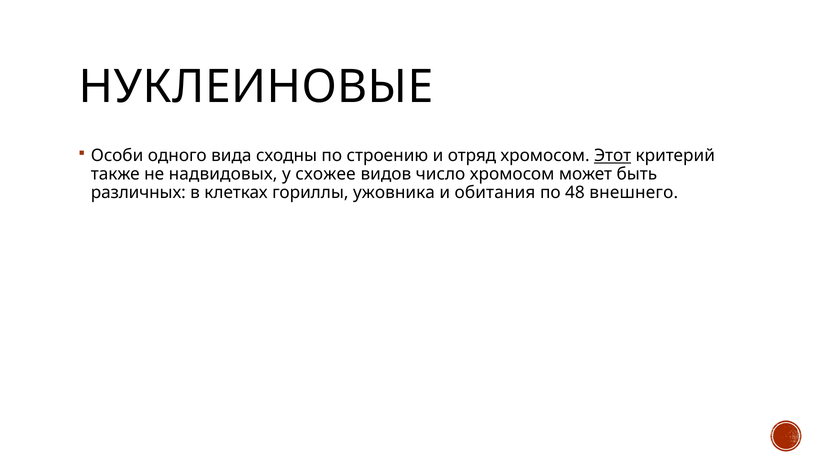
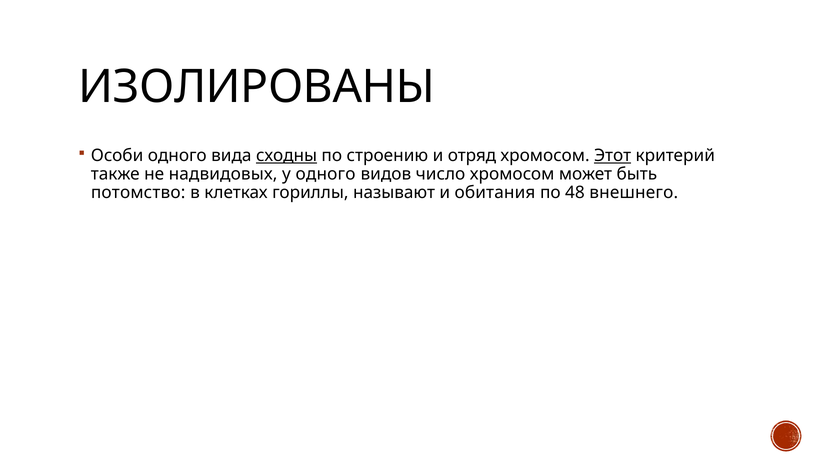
НУКЛЕИНОВЫЕ: НУКЛЕИНОВЫЕ -> ИЗОЛИРОВАНЫ (257, 87)
сходны underline: none -> present (287, 156)
у схожее: схожее -> одного (326, 174)
различных: различных -> потомство (138, 193)
ужовника: ужовника -> называют (394, 193)
